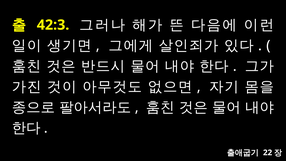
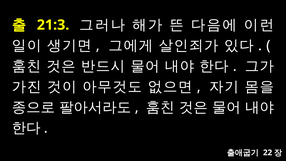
42:3: 42:3 -> 21:3 (53, 25)
